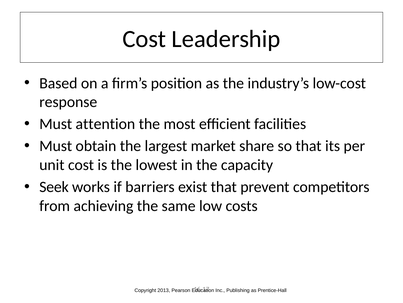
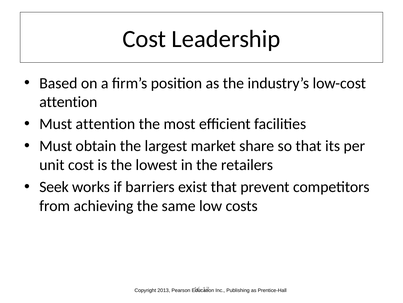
response: response -> attention (68, 102)
capacity: capacity -> retailers (247, 165)
